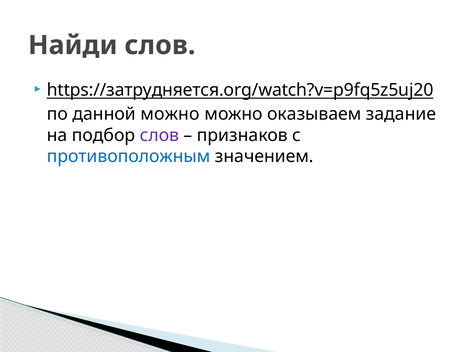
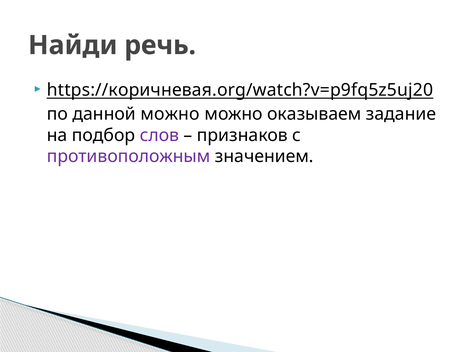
Найди слов: слов -> речь (160, 45)
https://затрудняется.org/watch?v=p9fq5z5uj20: https://затрудняется.org/watch?v=p9fq5z5uj20 -> https://коричневая.org/watch?v=p9fq5z5uj20 (240, 90)
противоположным colour: blue -> purple (129, 156)
